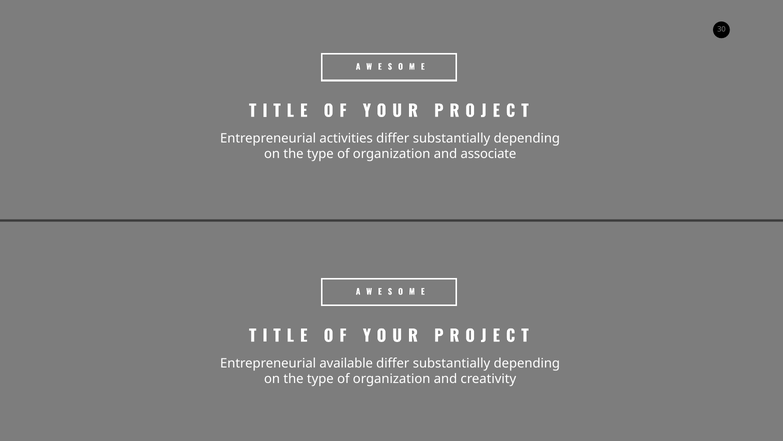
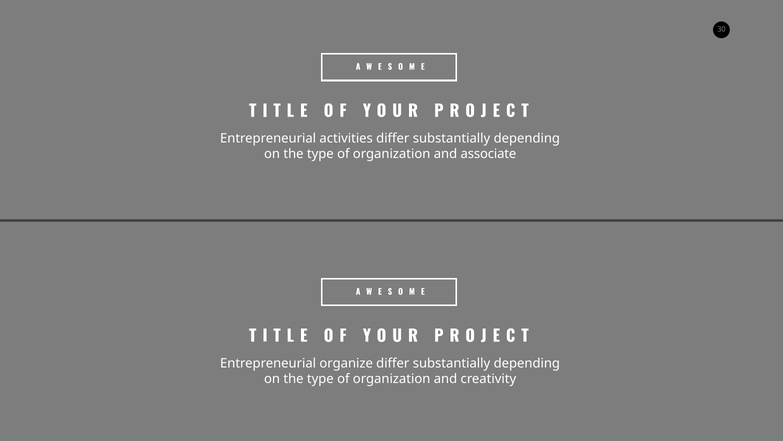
available: available -> organize (346, 363)
